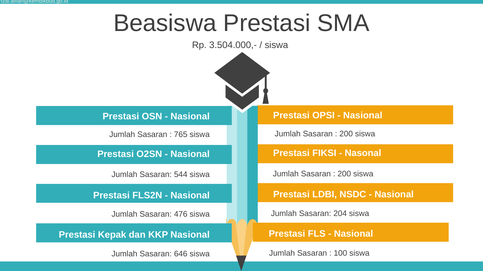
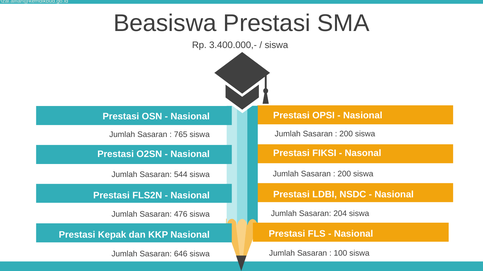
3.504.000,-: 3.504.000,- -> 3.400.000,- (233, 45)
